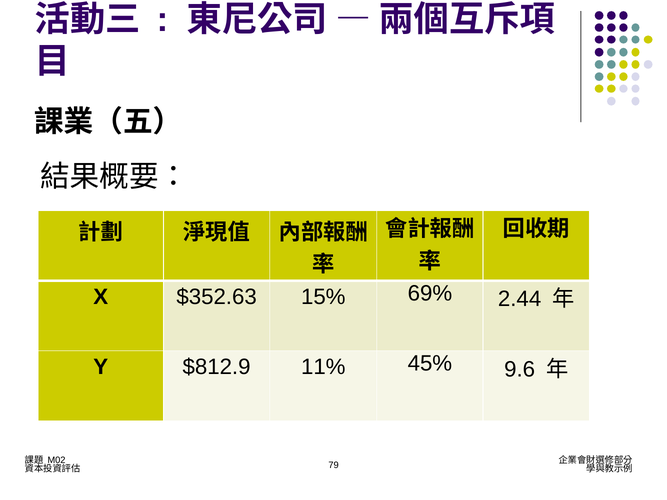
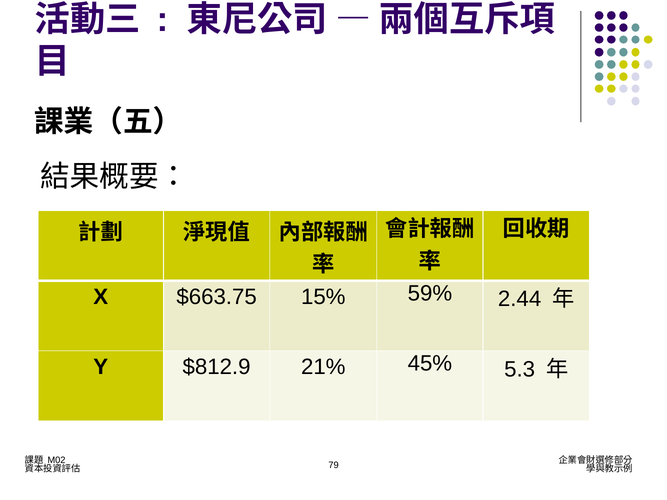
$352.63: $352.63 -> $663.75 (217, 297)
69%: 69% -> 59% (430, 294)
11%: 11% -> 21% (323, 367)
9.6: 9.6 -> 5.3 (520, 369)
